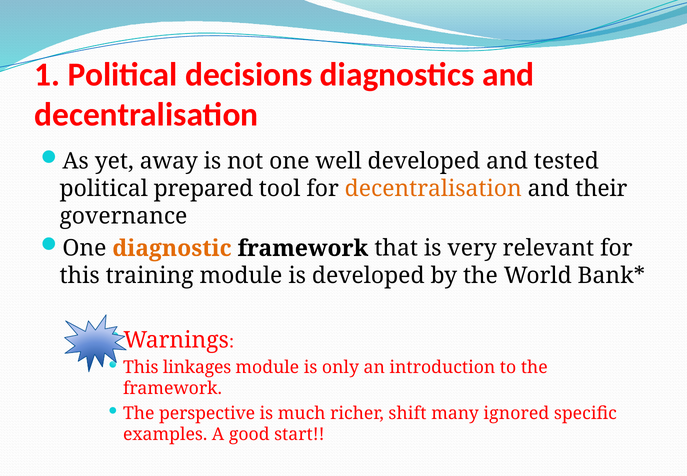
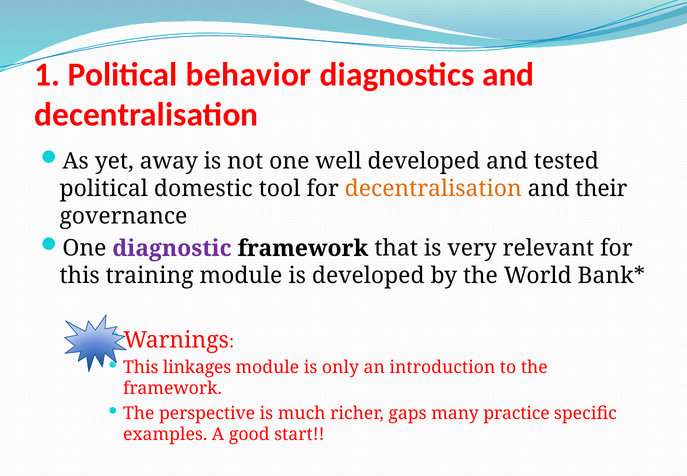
decisions: decisions -> behavior (249, 74)
prepared: prepared -> domestic (203, 189)
diagnostic colour: orange -> purple (172, 248)
shift: shift -> gaps (408, 413)
ignored: ignored -> practice (517, 413)
